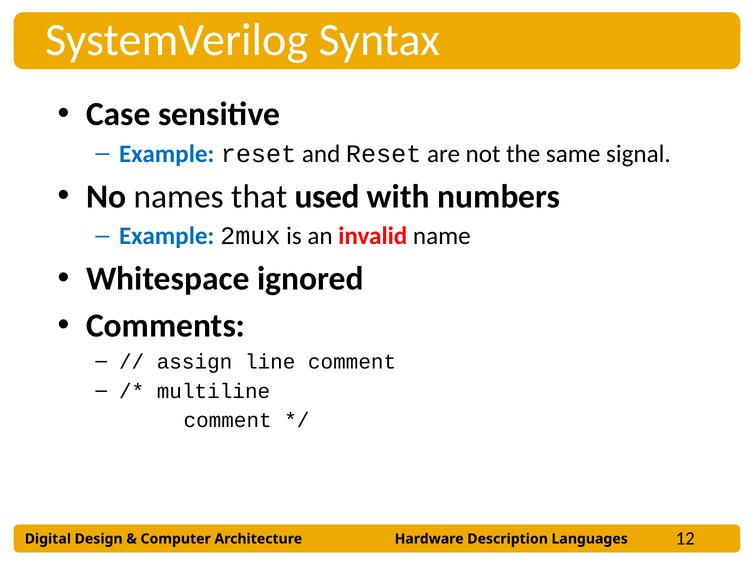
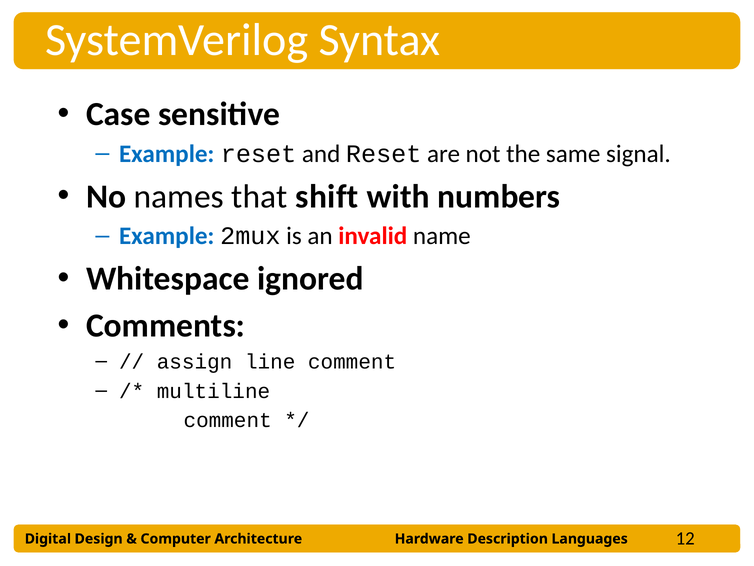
used: used -> shift (327, 196)
